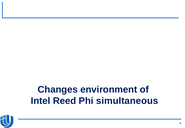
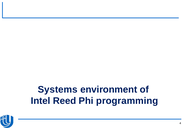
Changes: Changes -> Systems (58, 90)
simultaneous: simultaneous -> programming (127, 101)
